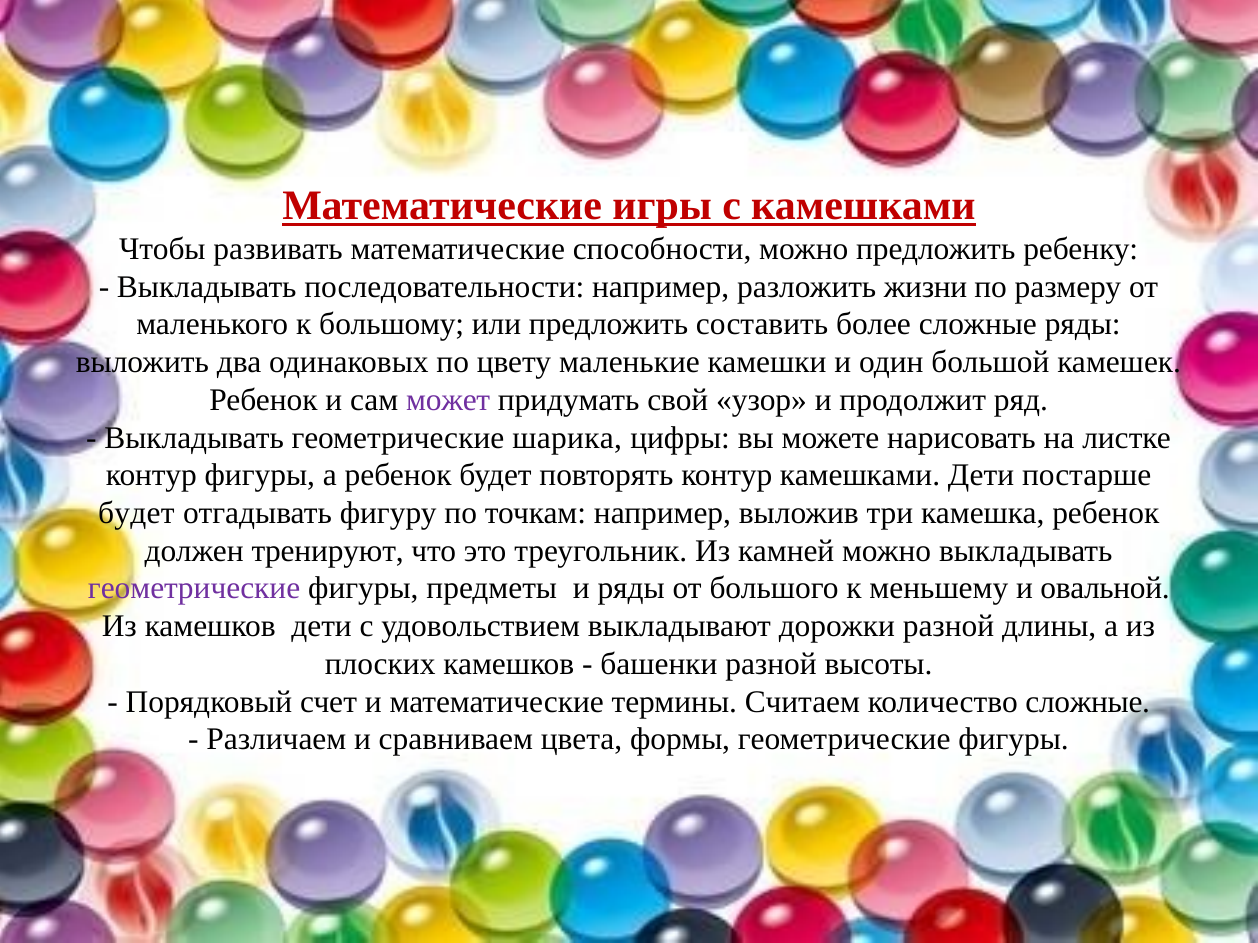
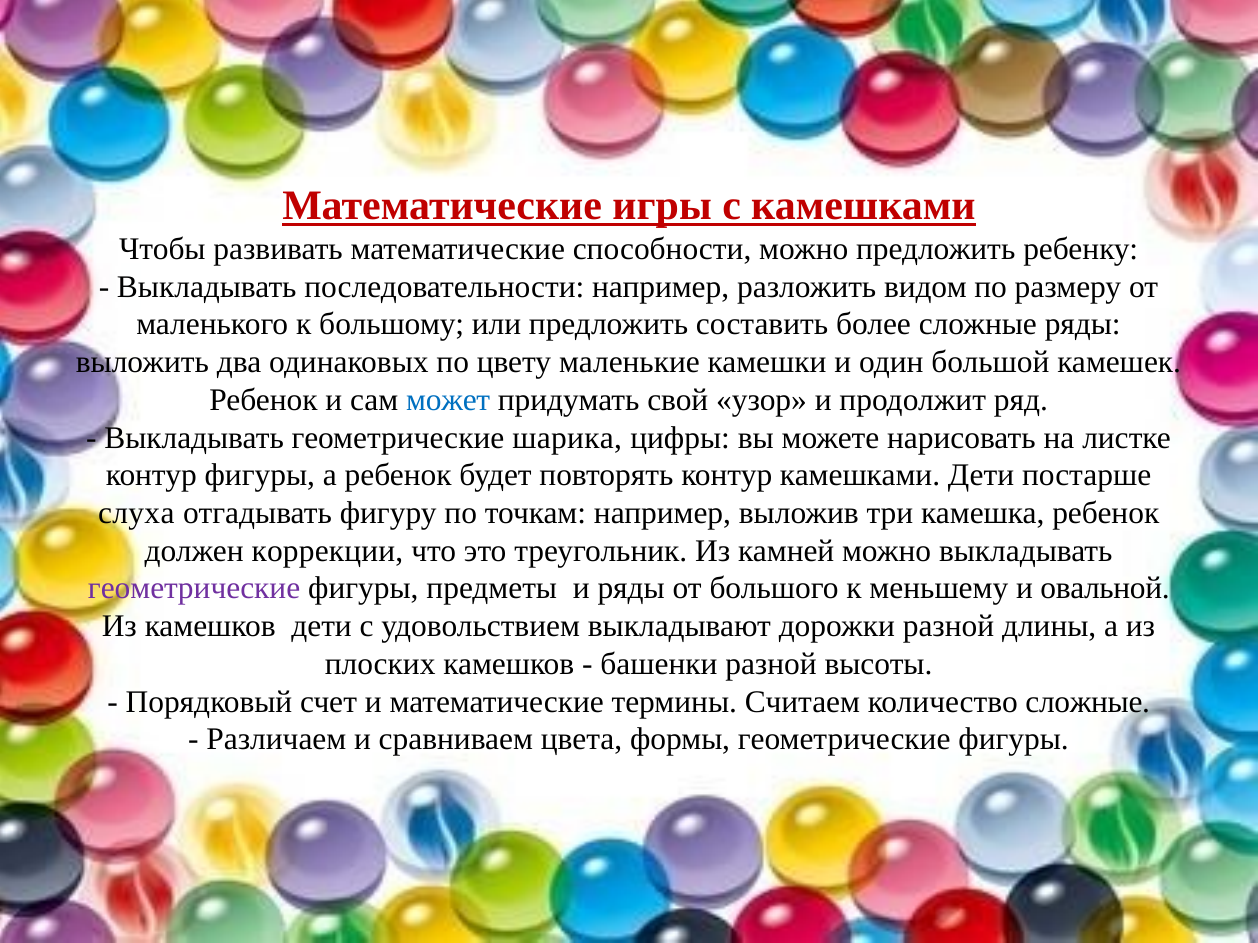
жизни: жизни -> видом (925, 287)
может colour: purple -> blue (448, 400)
будет: будет -> слуха (136, 513)
тренируют: тренируют -> коррекции (327, 551)
